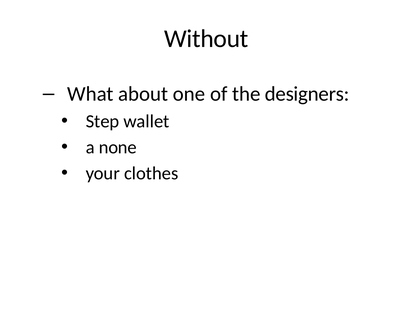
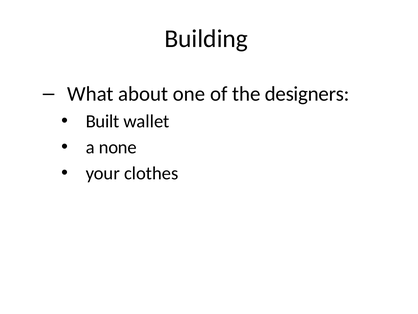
Without: Without -> Building (206, 39)
Step: Step -> Built (103, 121)
